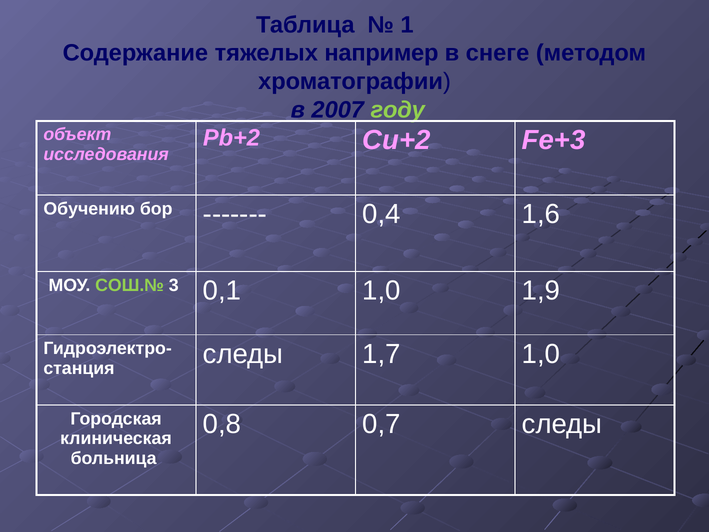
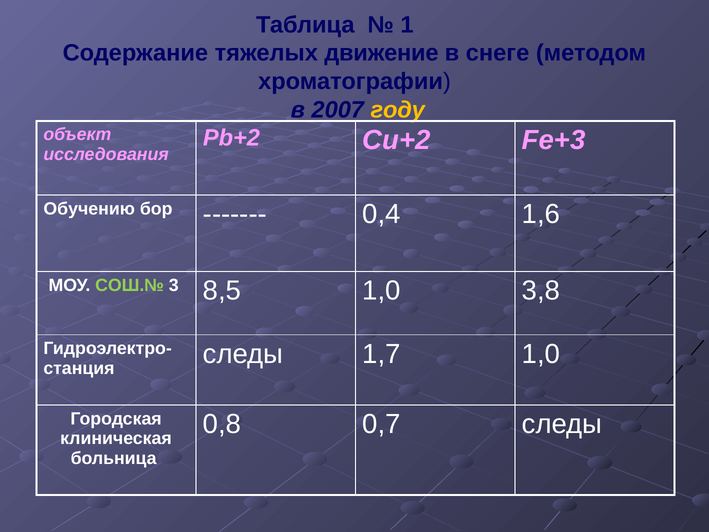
например: например -> движение (381, 53)
году colour: light green -> yellow (398, 110)
0,1: 0,1 -> 8,5 (222, 291)
1,9: 1,9 -> 3,8 (541, 291)
